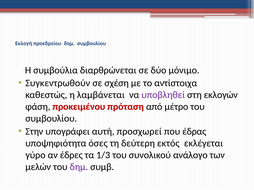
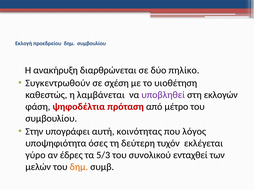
συμβούλια: συμβούλια -> ανακήρυξη (56, 70)
μόνιμο: μόνιμο -> πηλίκο (184, 70)
αντίστοιχα: αντίστοιχα -> υιοθέτηση (176, 83)
προκειμένου: προκειμένου -> ψηφοδέλτια (79, 107)
προσχωρεί: προσχωρεί -> κοινότητας (139, 132)
έδρας: έδρας -> λόγος (194, 132)
εκτός: εκτός -> τυχόν (168, 144)
1/3: 1/3 -> 5/3 (103, 155)
ανάλογο: ανάλογο -> ενταχθεί (190, 155)
δημ colour: purple -> orange (79, 167)
